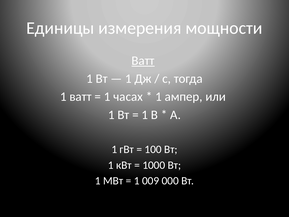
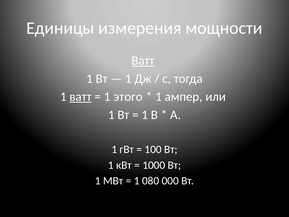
ватт underline: none -> present (81, 97)
часах: часах -> этого (128, 97)
009: 009 -> 080 (151, 181)
